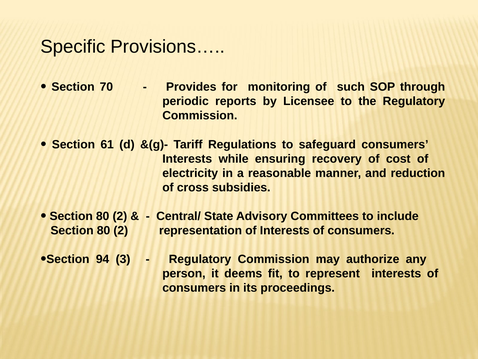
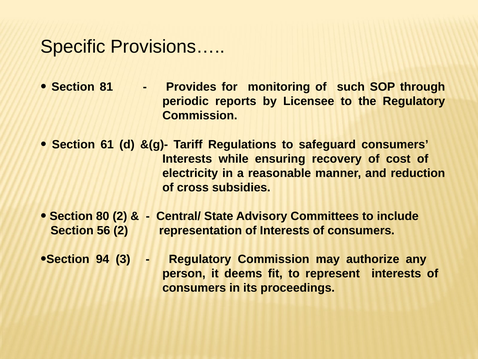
70: 70 -> 81 (106, 87)
80: 80 -> 56 (104, 230)
